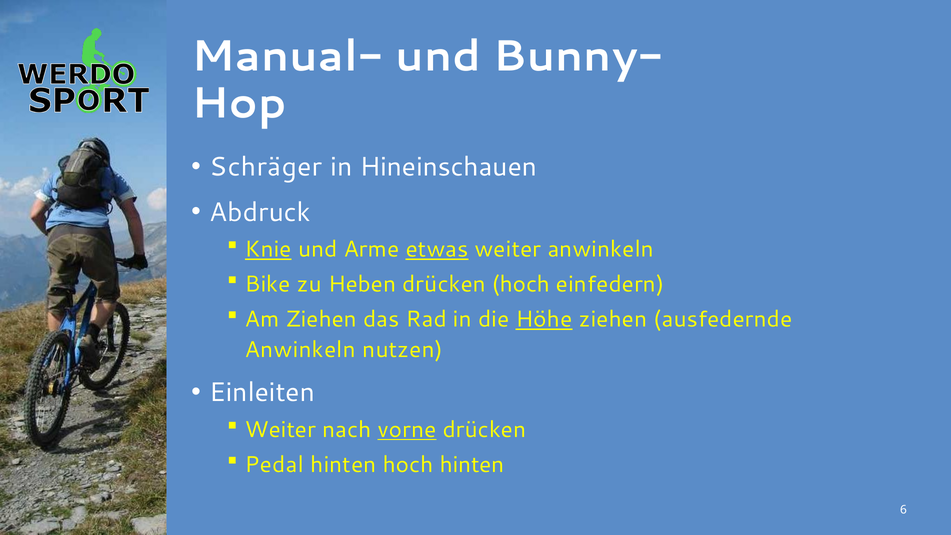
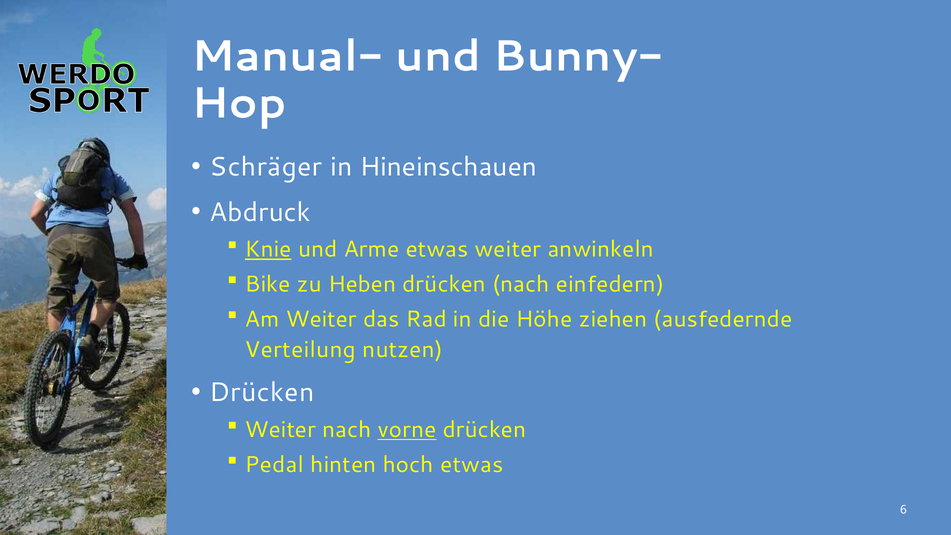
etwas underline: present -> none (437, 249)
drücken hoch: hoch -> nach (521, 284)
Am Ziehen: Ziehen -> Weiter (321, 319)
Höhe underline: present -> none (544, 319)
Anwinkeln: Anwinkeln -> Verteilung (300, 349)
Einleiten: Einleiten -> Drücken (262, 393)
hoch hinten: hinten -> etwas (472, 465)
